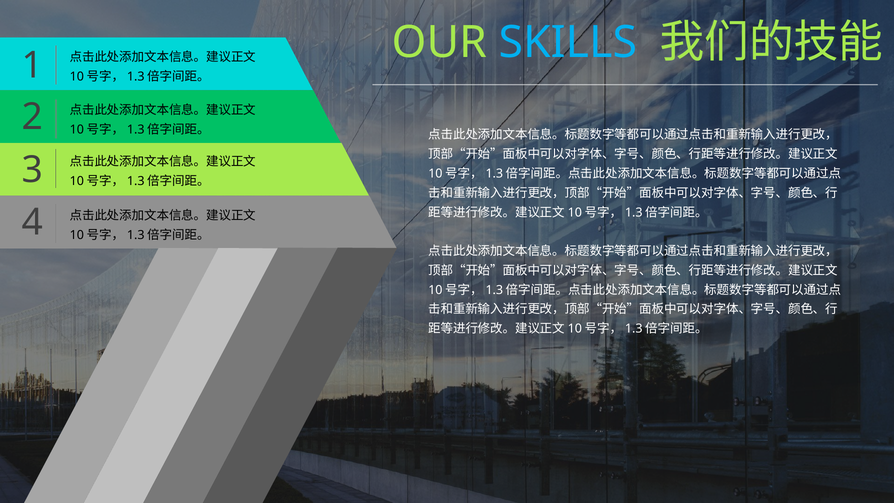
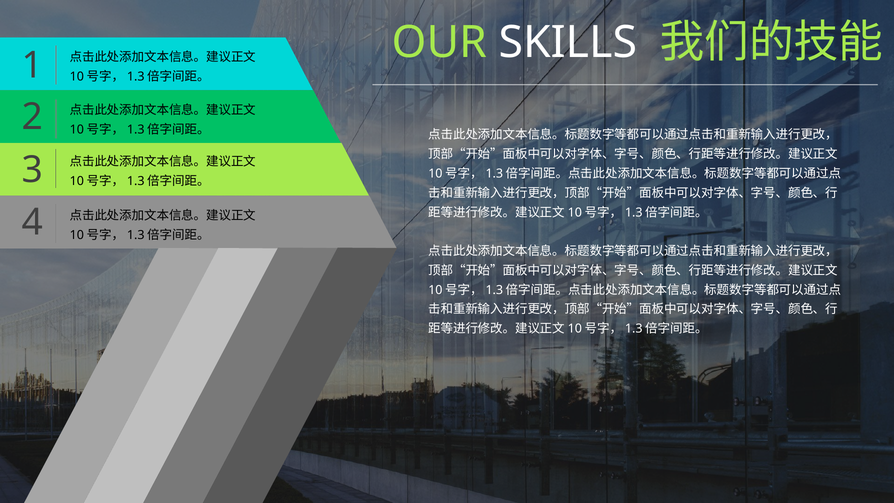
SKILLS colour: light blue -> white (568, 43)
